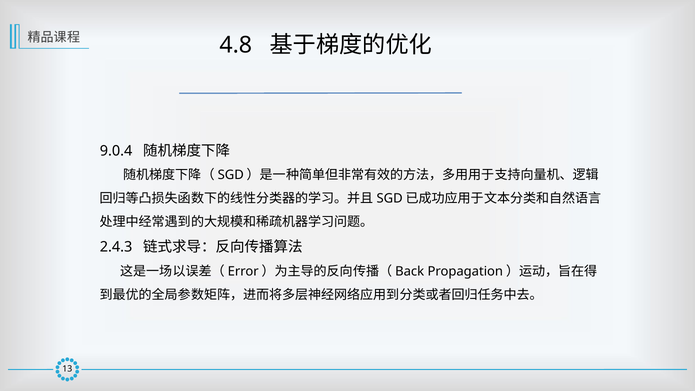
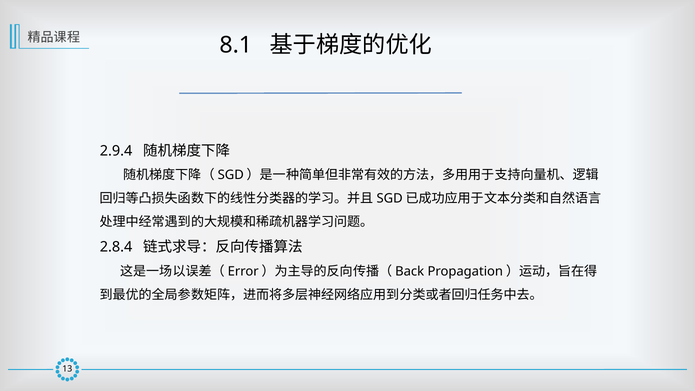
4.8: 4.8 -> 8.1 (236, 45)
9.0.4: 9.0.4 -> 2.9.4 (116, 151)
2.4.3: 2.4.3 -> 2.8.4 (116, 247)
